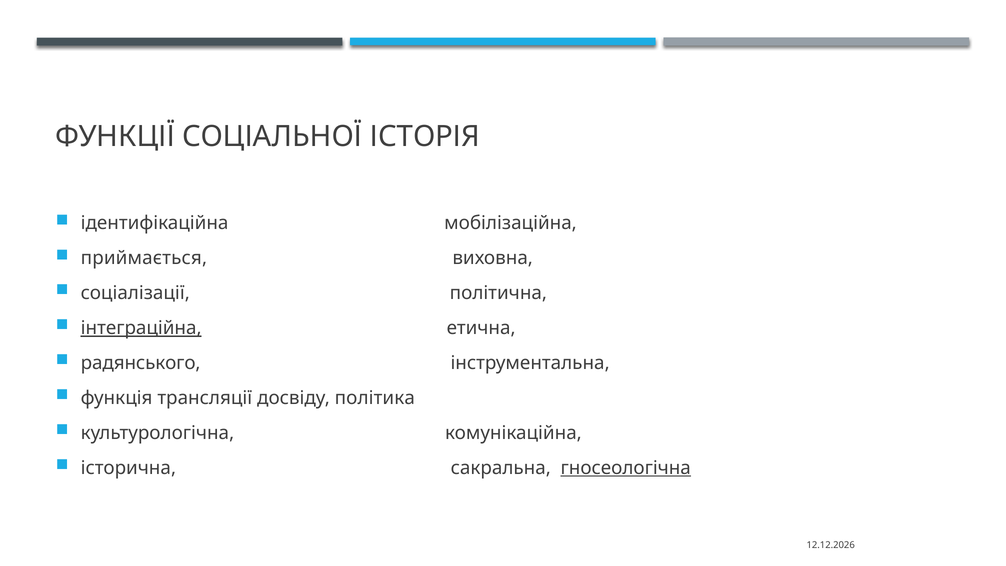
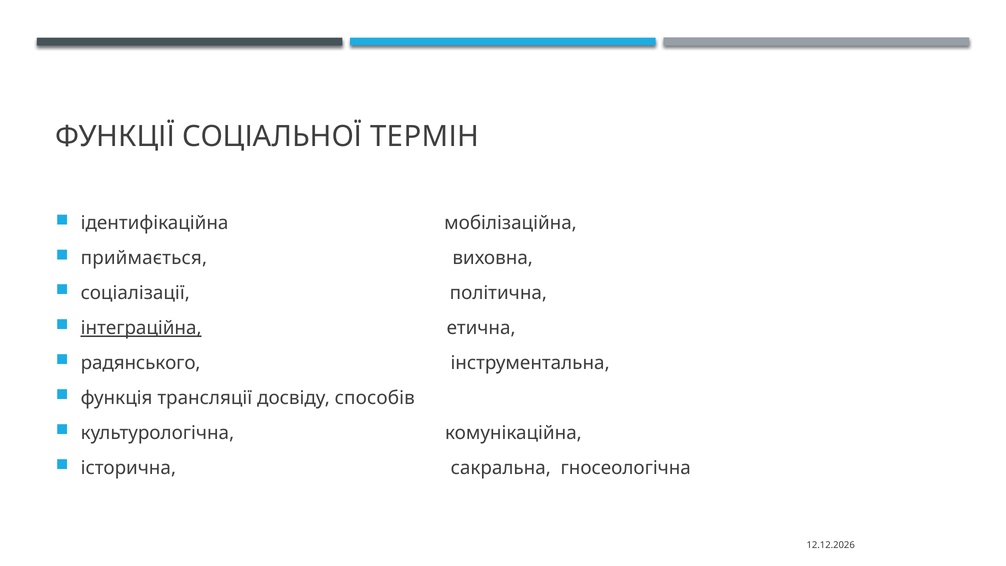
ІСТОРІЯ: ІСТОРІЯ -> ТЕРМІН (425, 137)
політика: політика -> способів (375, 398)
гносеологічна underline: present -> none (626, 468)
